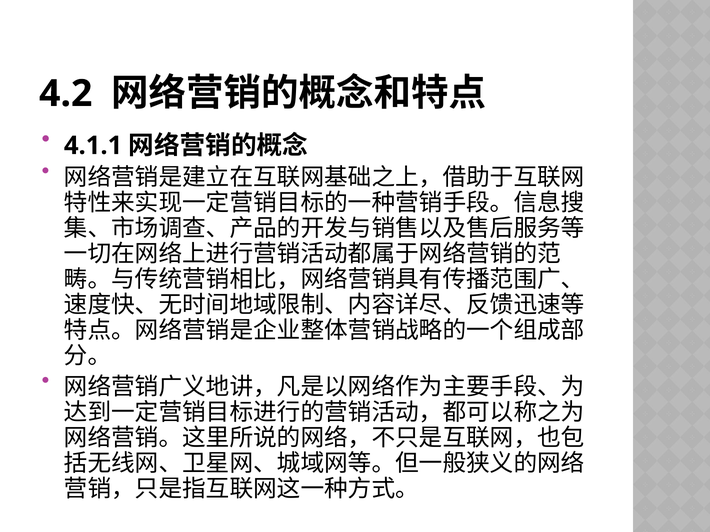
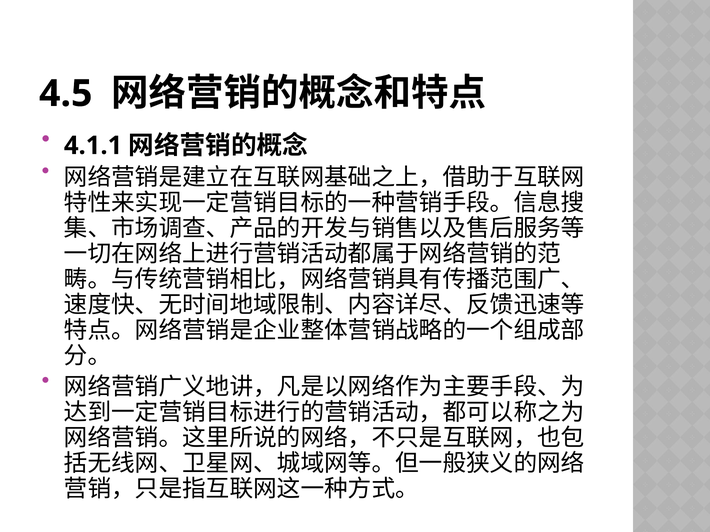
4.2: 4.2 -> 4.5 (66, 94)
